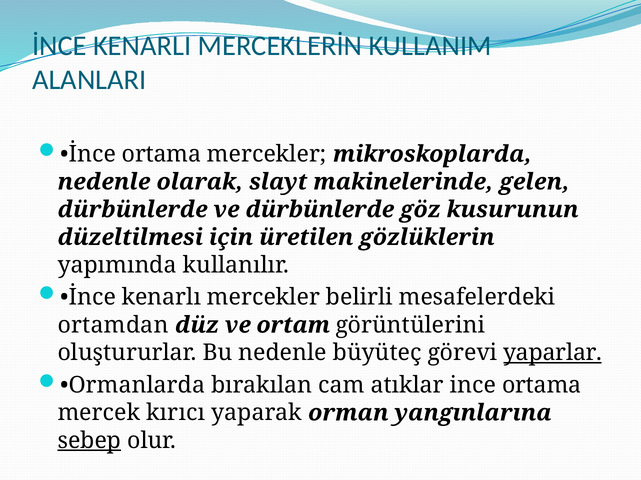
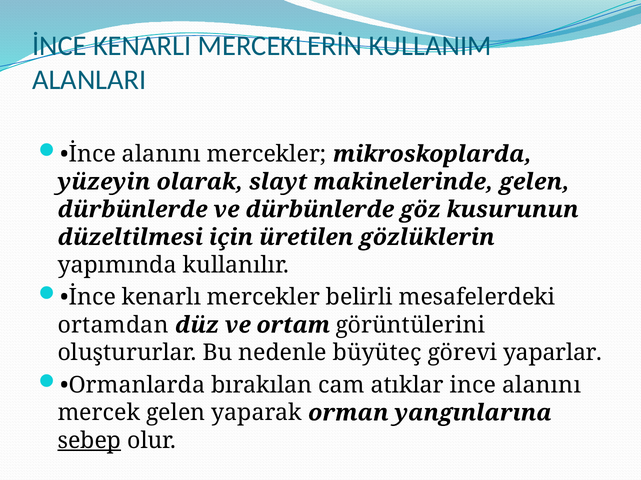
İnce ortama: ortama -> alanını (161, 154)
nedenle: nedenle -> yüzeyin (104, 182)
yaparlar underline: present -> none (553, 353)
ince ortama: ortama -> alanını (541, 386)
mercek kırıcı: kırıcı -> gelen (176, 413)
